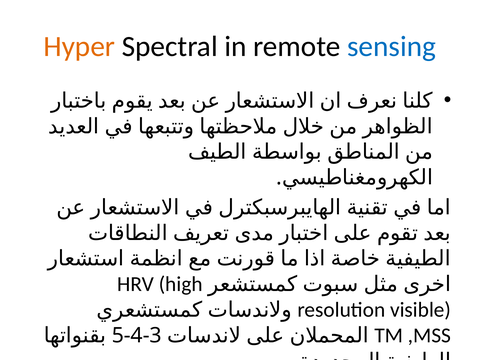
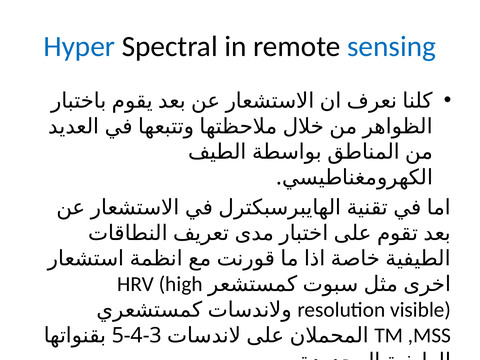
Hyper colour: orange -> blue (79, 46)
